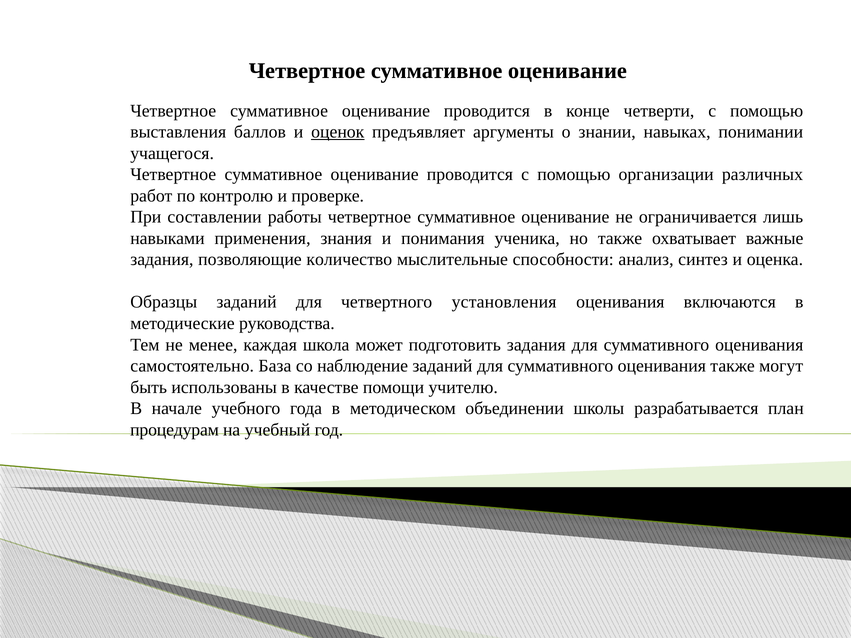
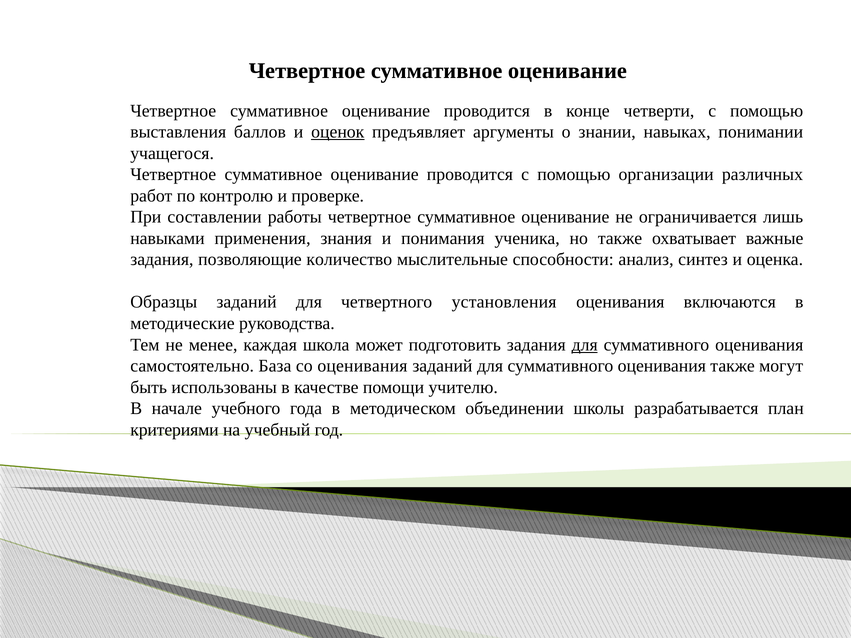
для underline: none -> present (585, 345)
со наблюдение: наблюдение -> оценивания (362, 366)
процедурам: процедурам -> критериями (175, 430)
